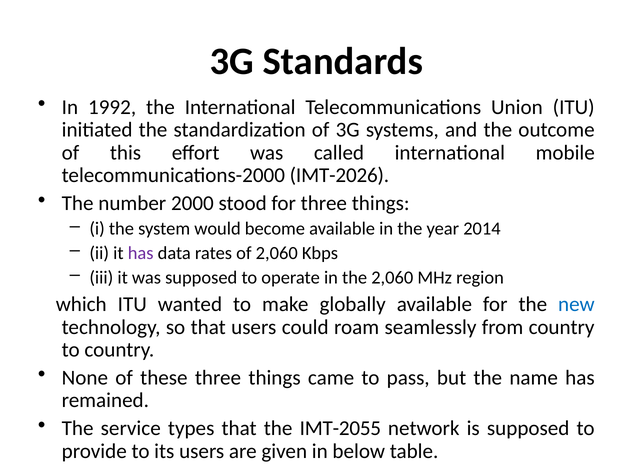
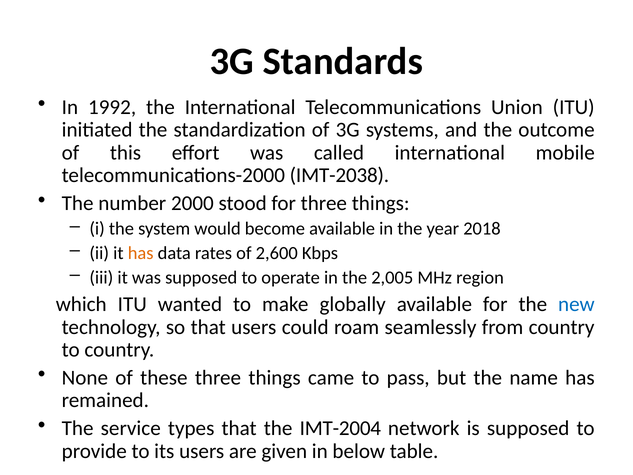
IMT-2026: IMT-2026 -> IMT-2038 (339, 175)
2014: 2014 -> 2018 (482, 229)
has colour: purple -> orange (141, 253)
of 2,060: 2,060 -> 2,600 (277, 253)
the 2,060: 2,060 -> 2,005 (392, 277)
IMT-2055: IMT-2055 -> IMT-2004 (340, 428)
